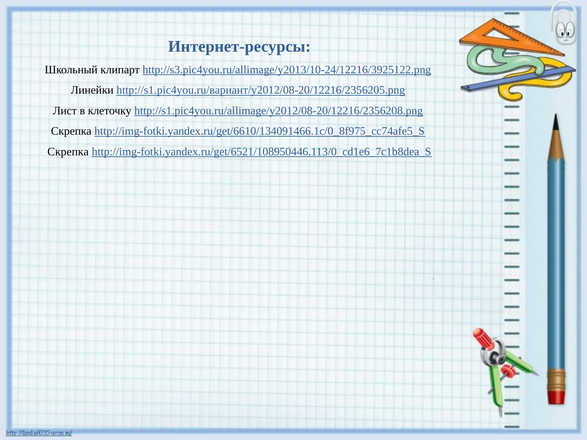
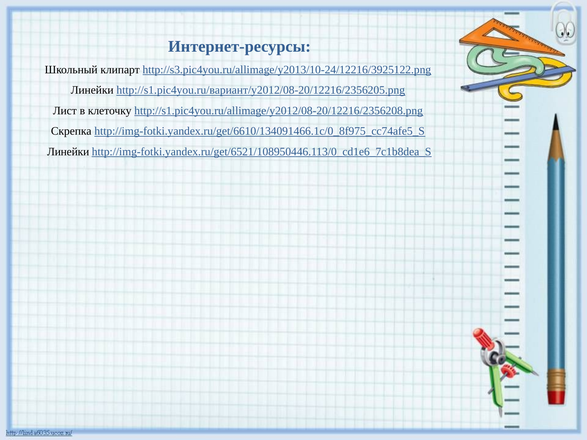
Скрепка: Скрепка -> Линейки (68, 152)
